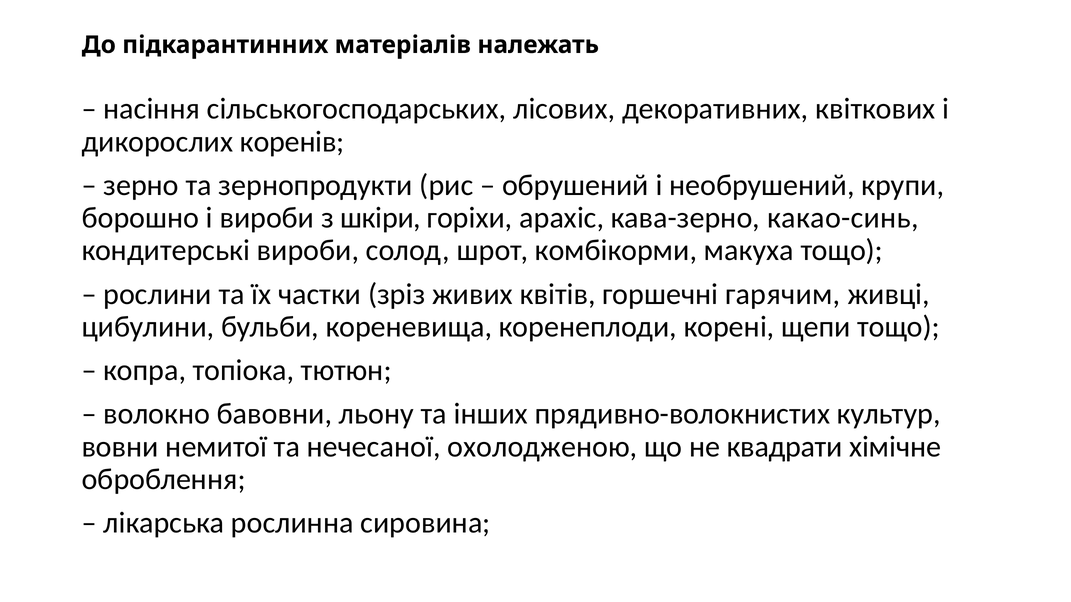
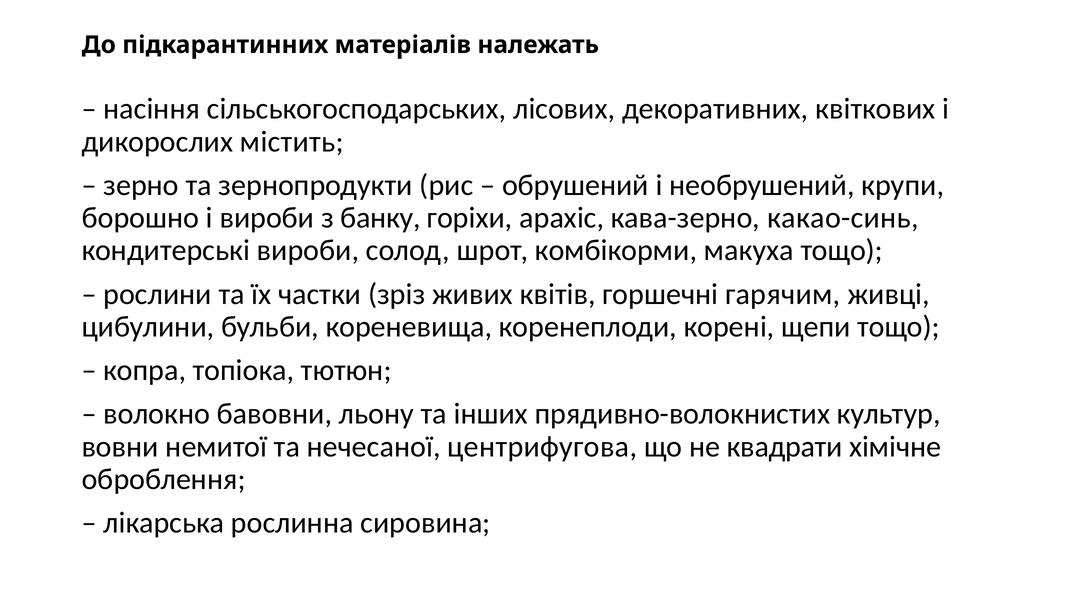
коренів: коренів -> містить (292, 142)
шкіри: шкіри -> банку (381, 218)
охолодженою: охолодженою -> центрифугова (542, 447)
